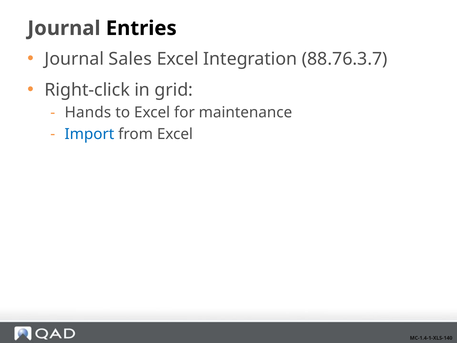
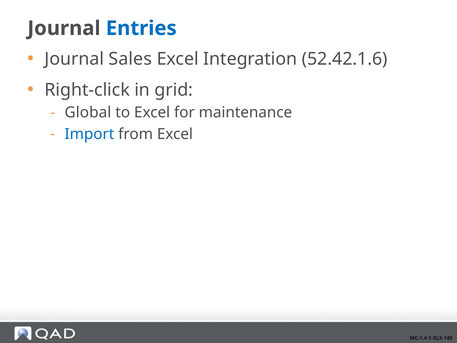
Entries colour: black -> blue (141, 28)
88.76.3.7: 88.76.3.7 -> 52.42.1.6 (345, 59)
Hands: Hands -> Global (88, 113)
